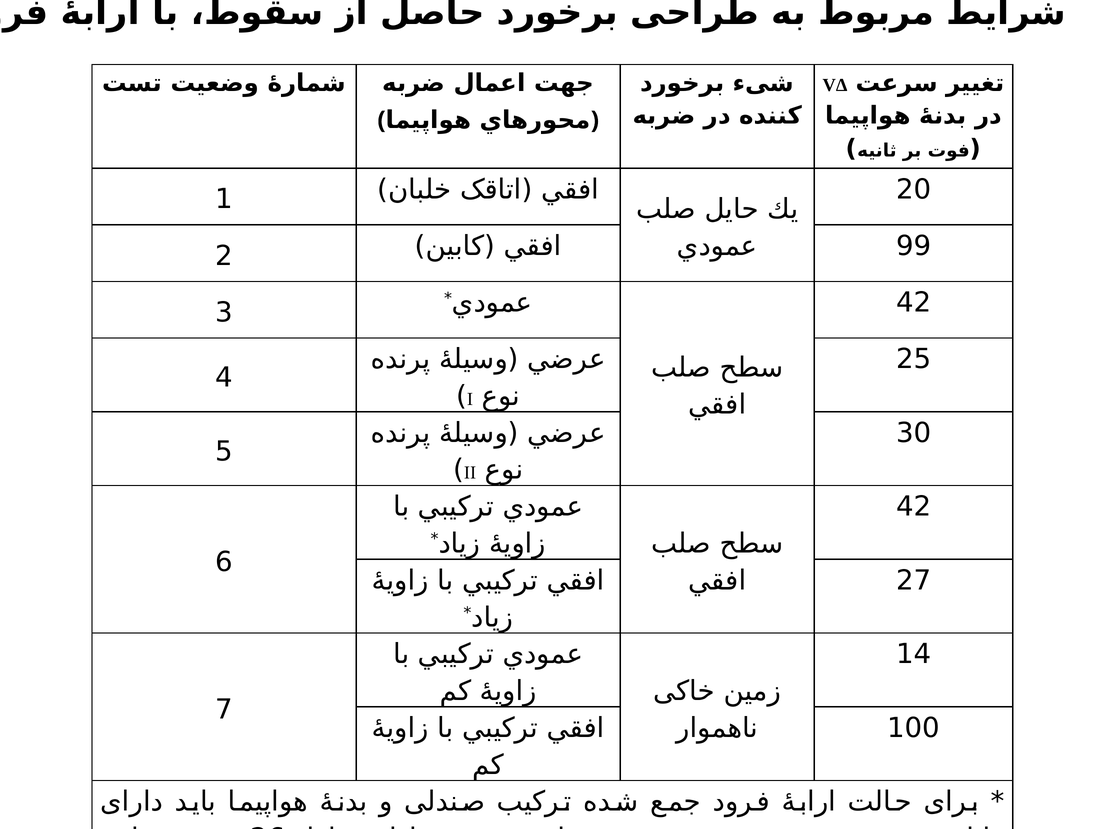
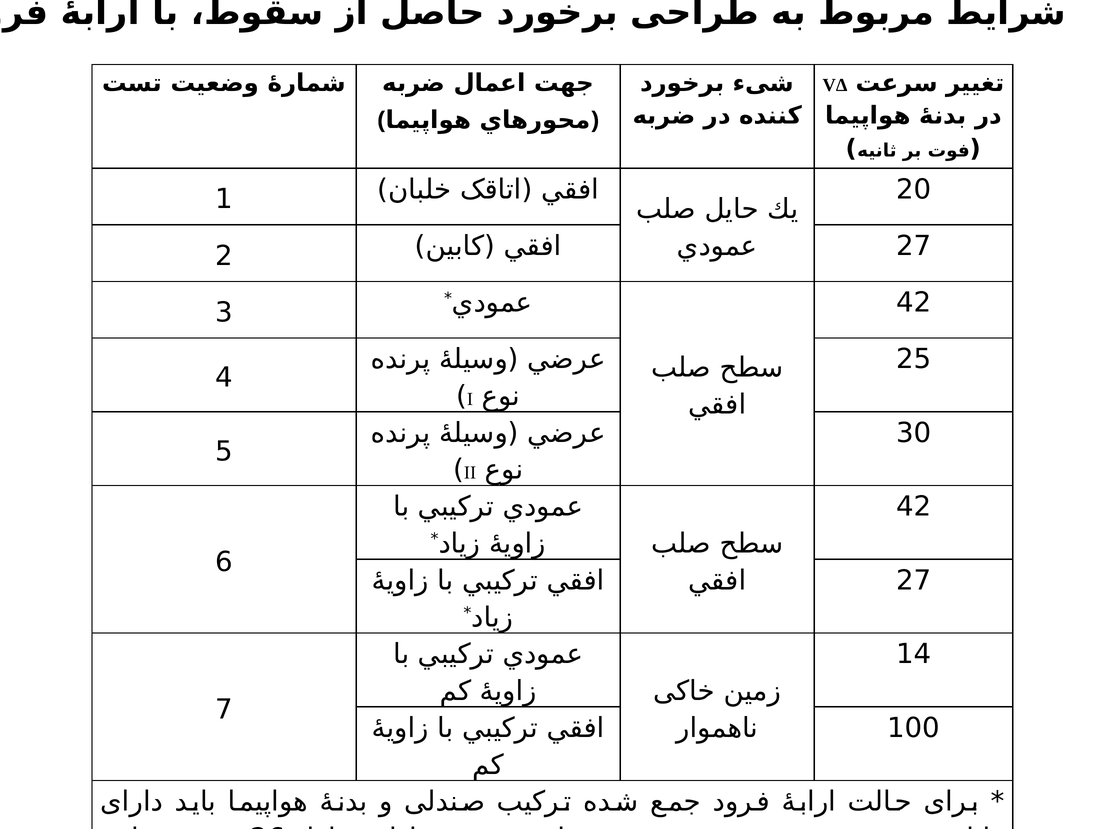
99: 99 -> 27 (914, 246)
